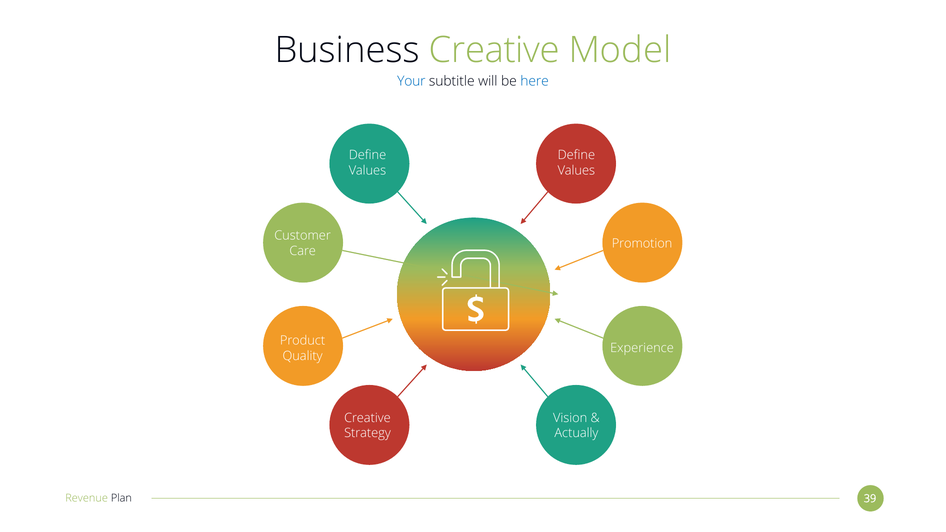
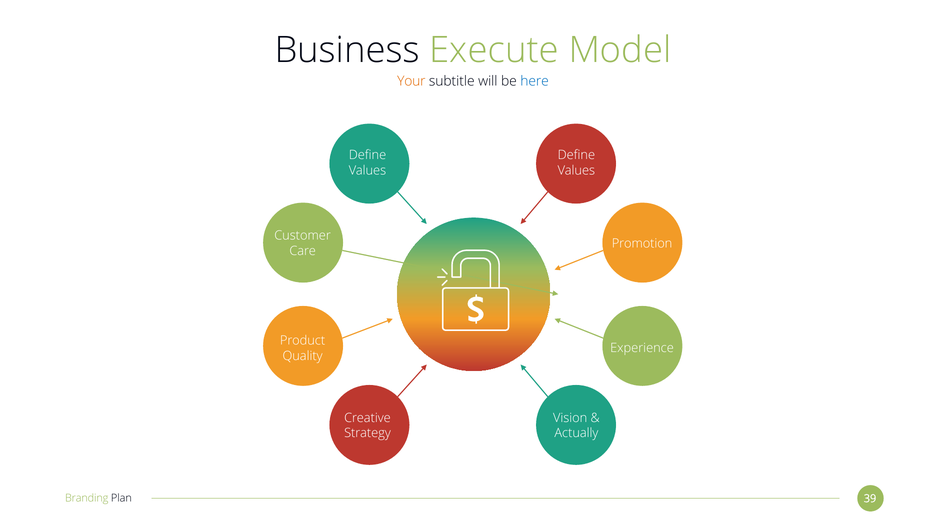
Business Creative: Creative -> Execute (494, 50)
Your colour: blue -> orange (411, 81)
Revenue: Revenue -> Branding (87, 498)
